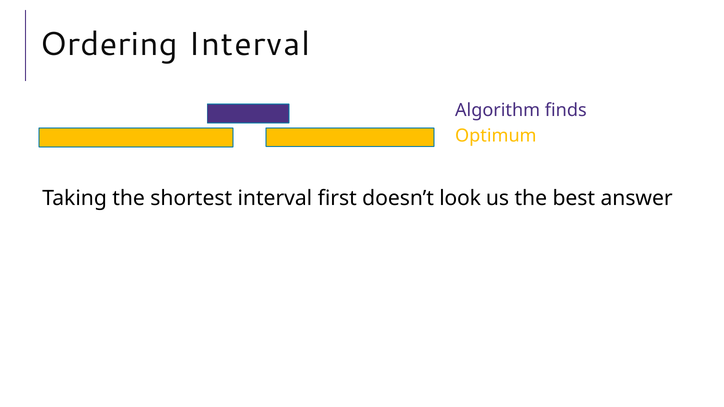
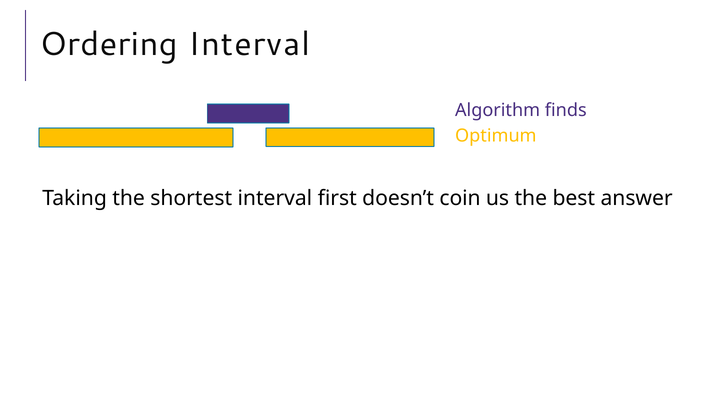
look: look -> coin (460, 199)
